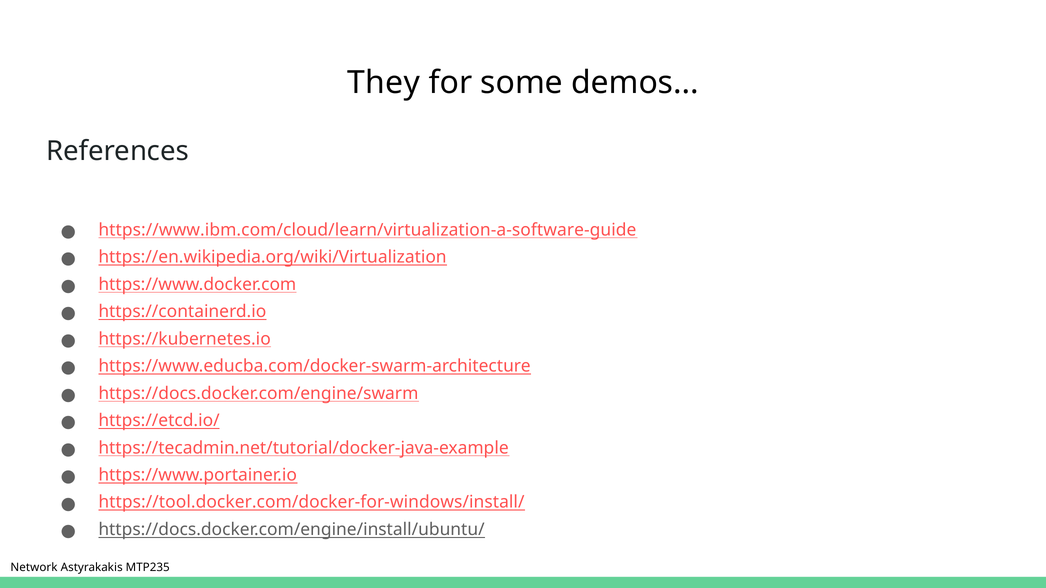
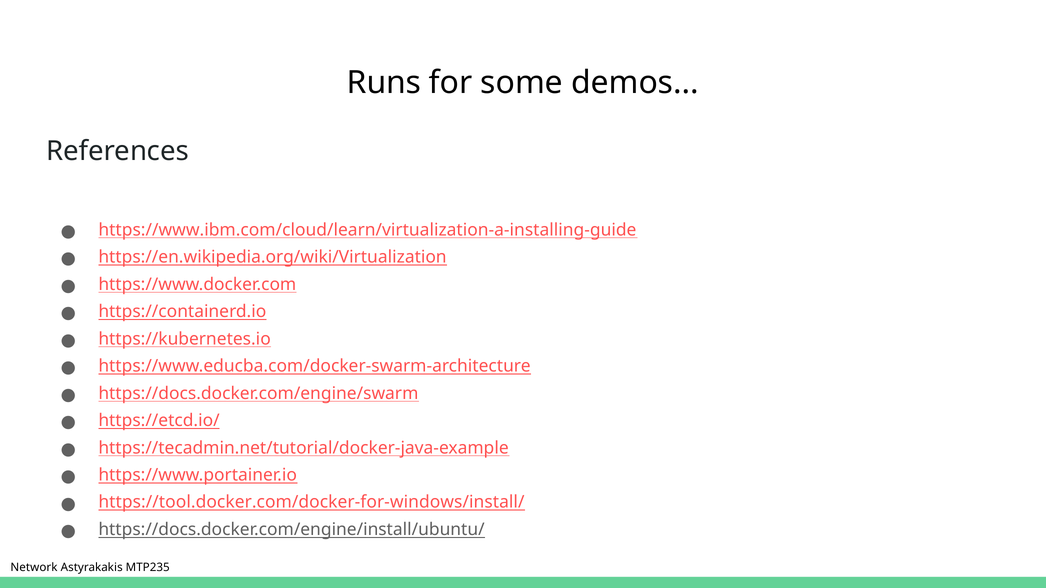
They: They -> Runs (384, 83)
https://www.ibm.com/cloud/learn/virtualization-a-software-guide: https://www.ibm.com/cloud/learn/virtualization-a-software-guide -> https://www.ibm.com/cloud/learn/virtualization-a-installing-guide (367, 230)
